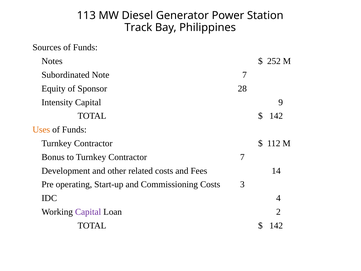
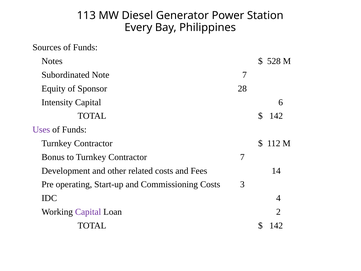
Track: Track -> Every (138, 27)
252: 252 -> 528 (274, 61)
9: 9 -> 6 (281, 102)
Uses colour: orange -> purple (41, 130)
